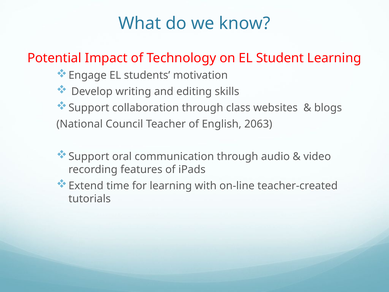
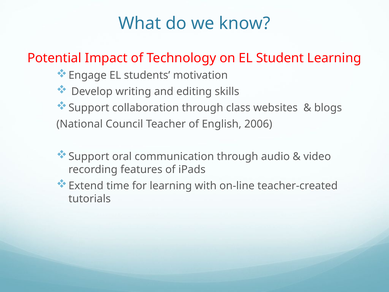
2063: 2063 -> 2006 (258, 124)
